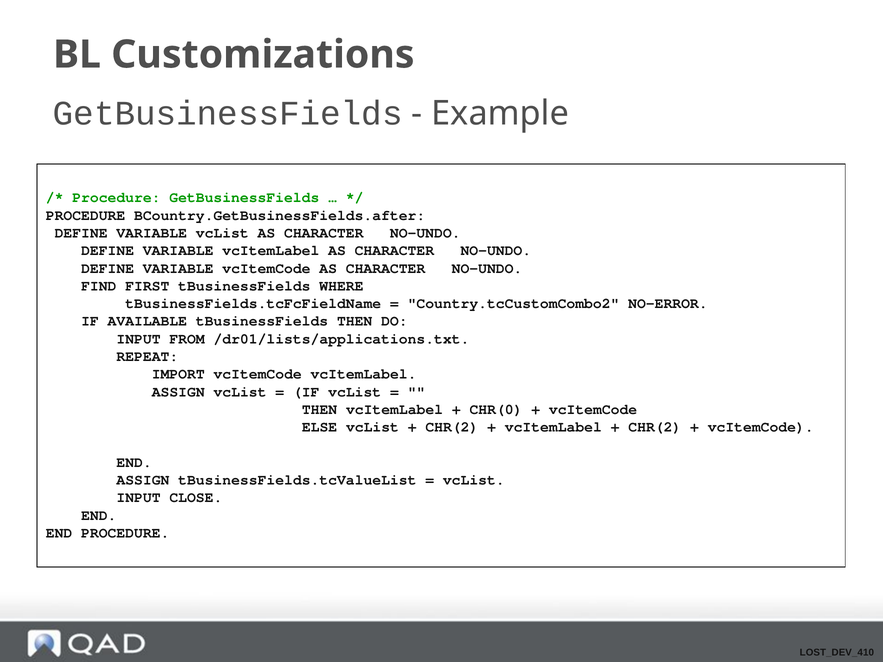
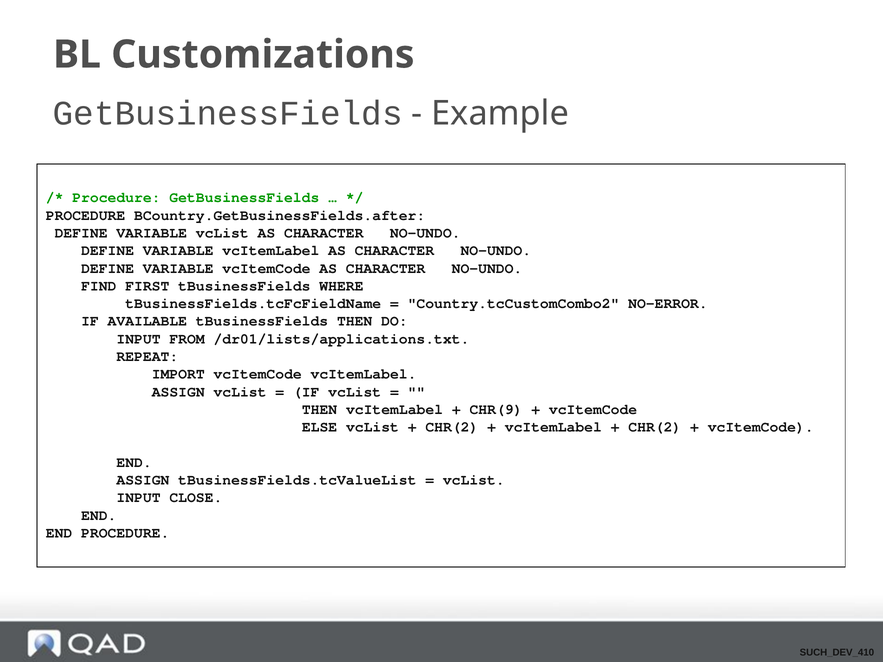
CHR(0: CHR(0 -> CHR(9 (496, 410)
LOST_DEV_410: LOST_DEV_410 -> SUCH_DEV_410 (837, 653)
